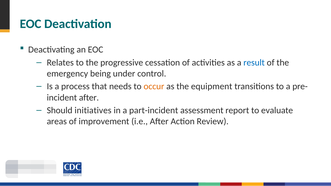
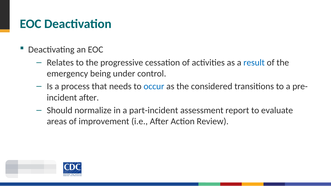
occur colour: orange -> blue (154, 87)
equipment: equipment -> considered (212, 87)
initiatives: initiatives -> normalize (93, 110)
